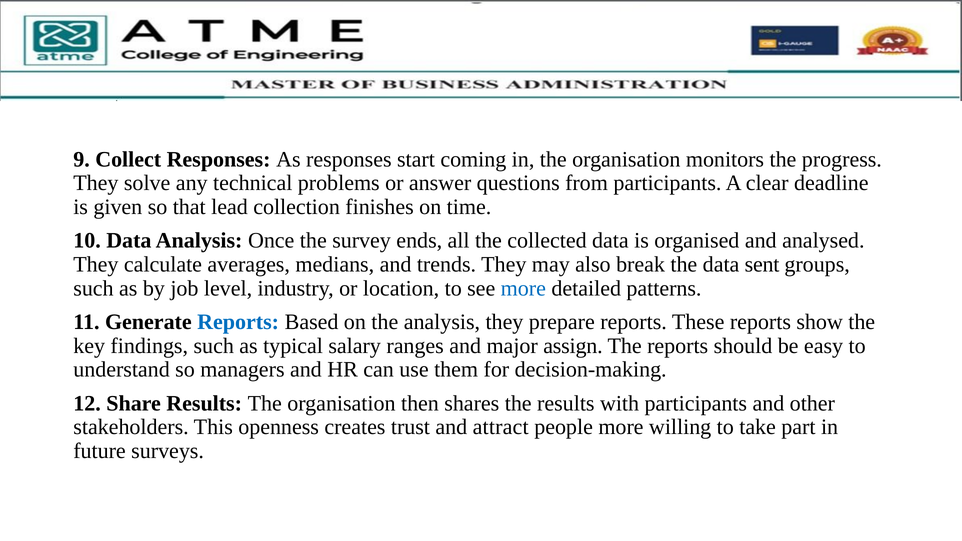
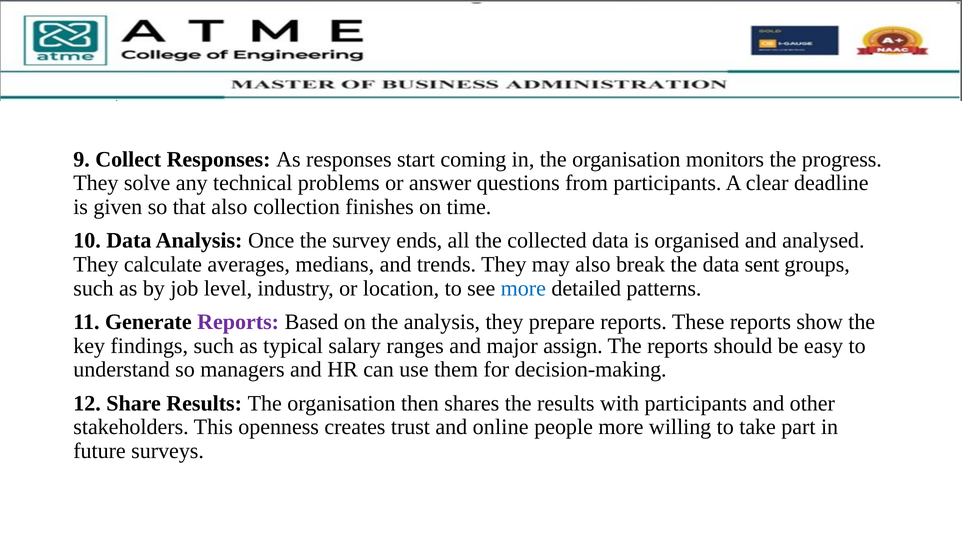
that lead: lead -> also (229, 207)
Reports colour: blue -> purple (238, 322)
attract: attract -> online (501, 427)
